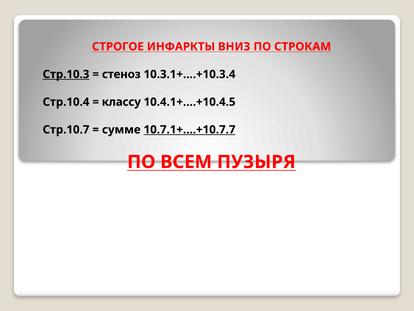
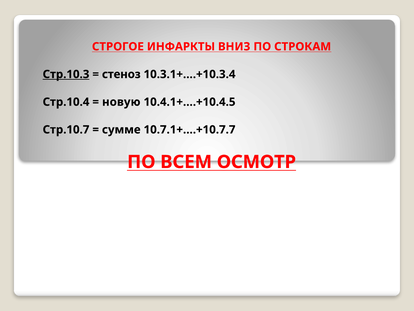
классу: классу -> новую (121, 102)
10.7.1+….+10.7.7 underline: present -> none (190, 129)
ПУЗЫРЯ: ПУЗЫРЯ -> ОСМОТР (256, 162)
